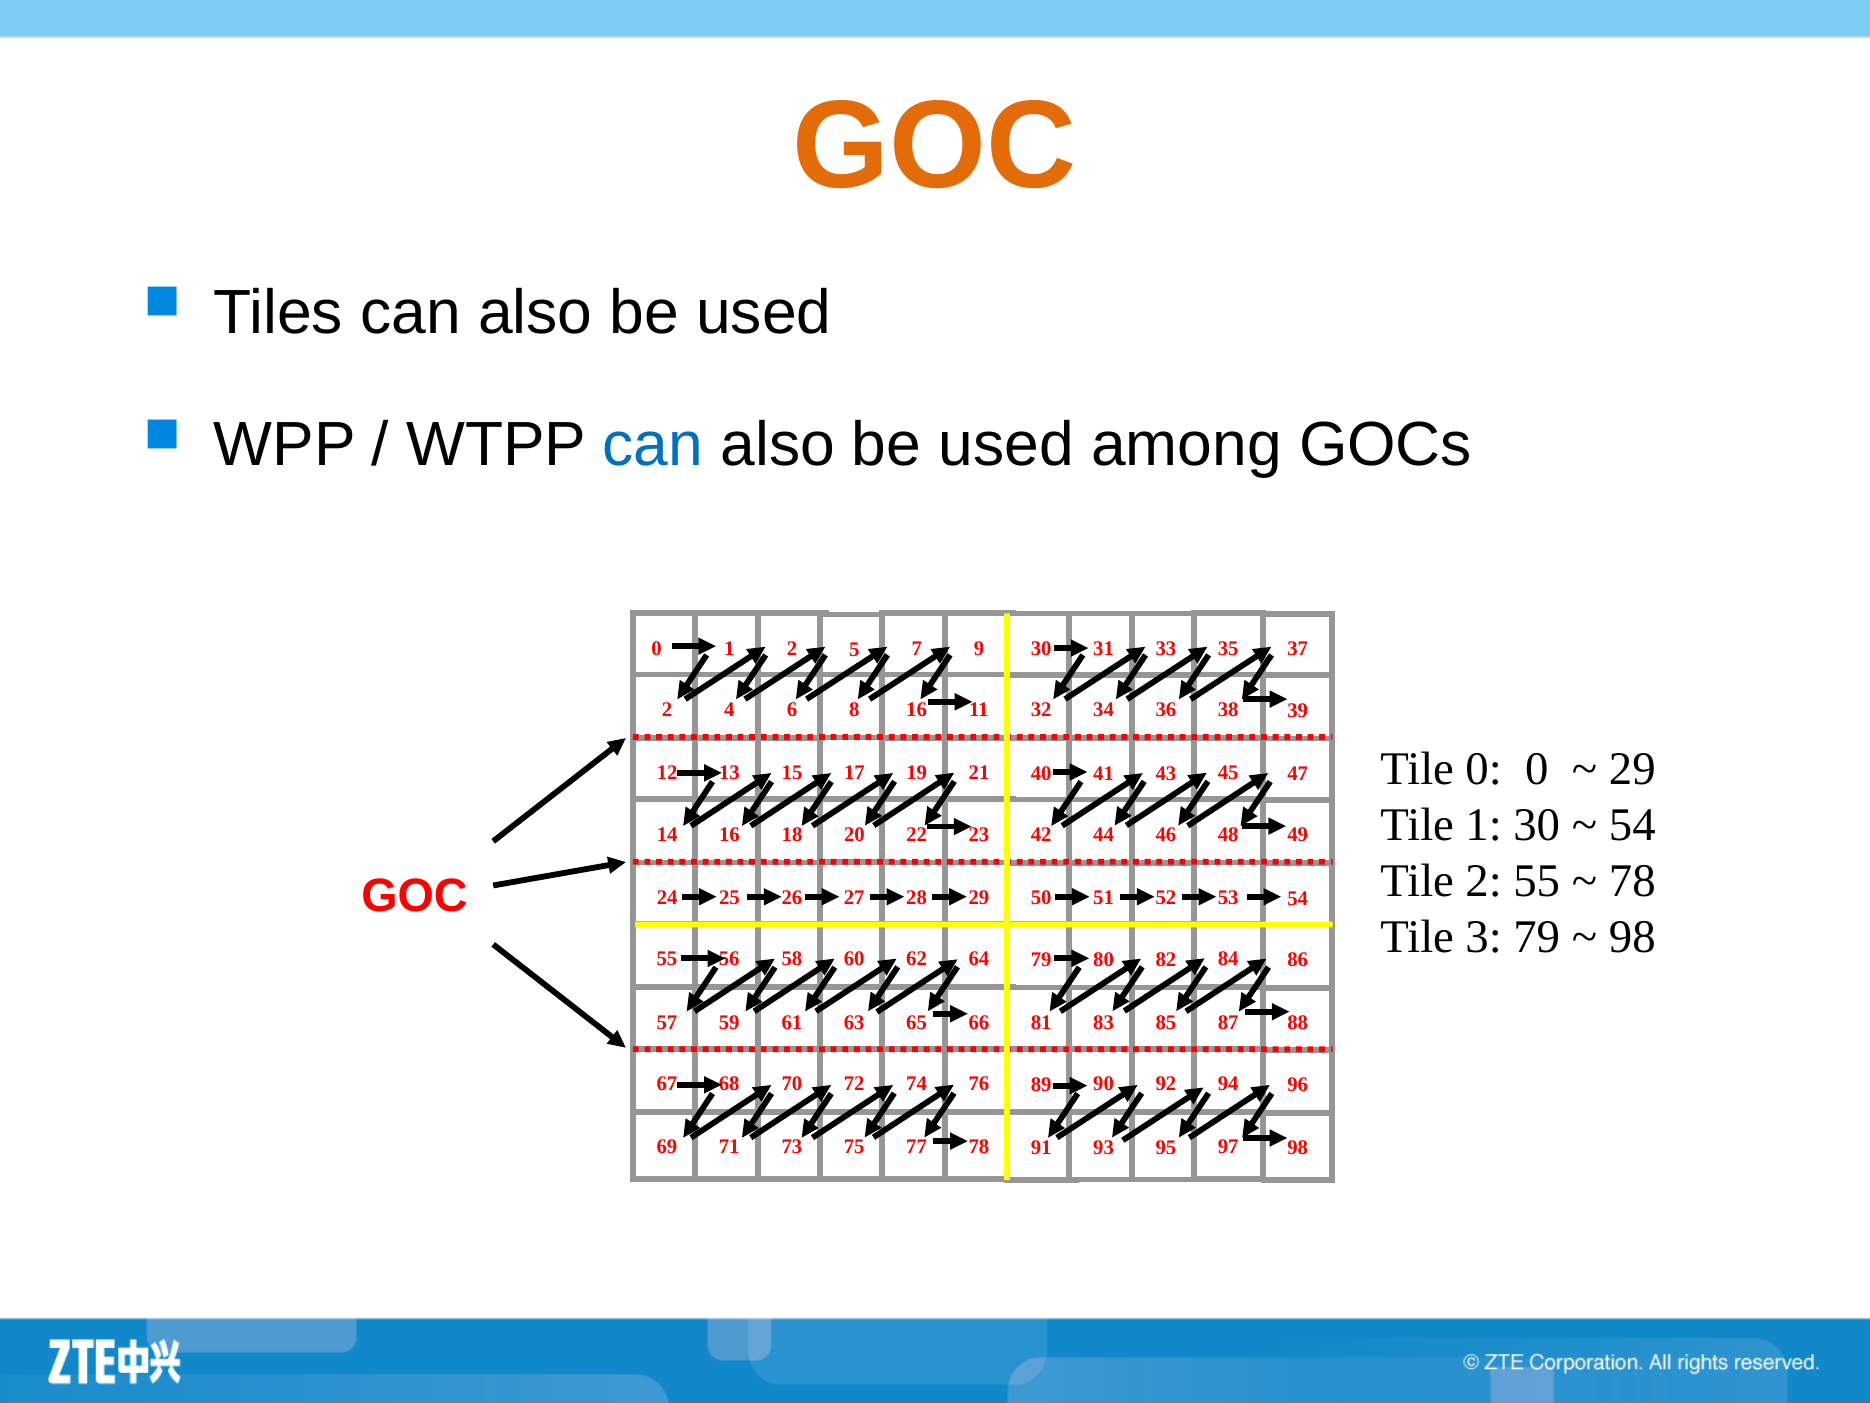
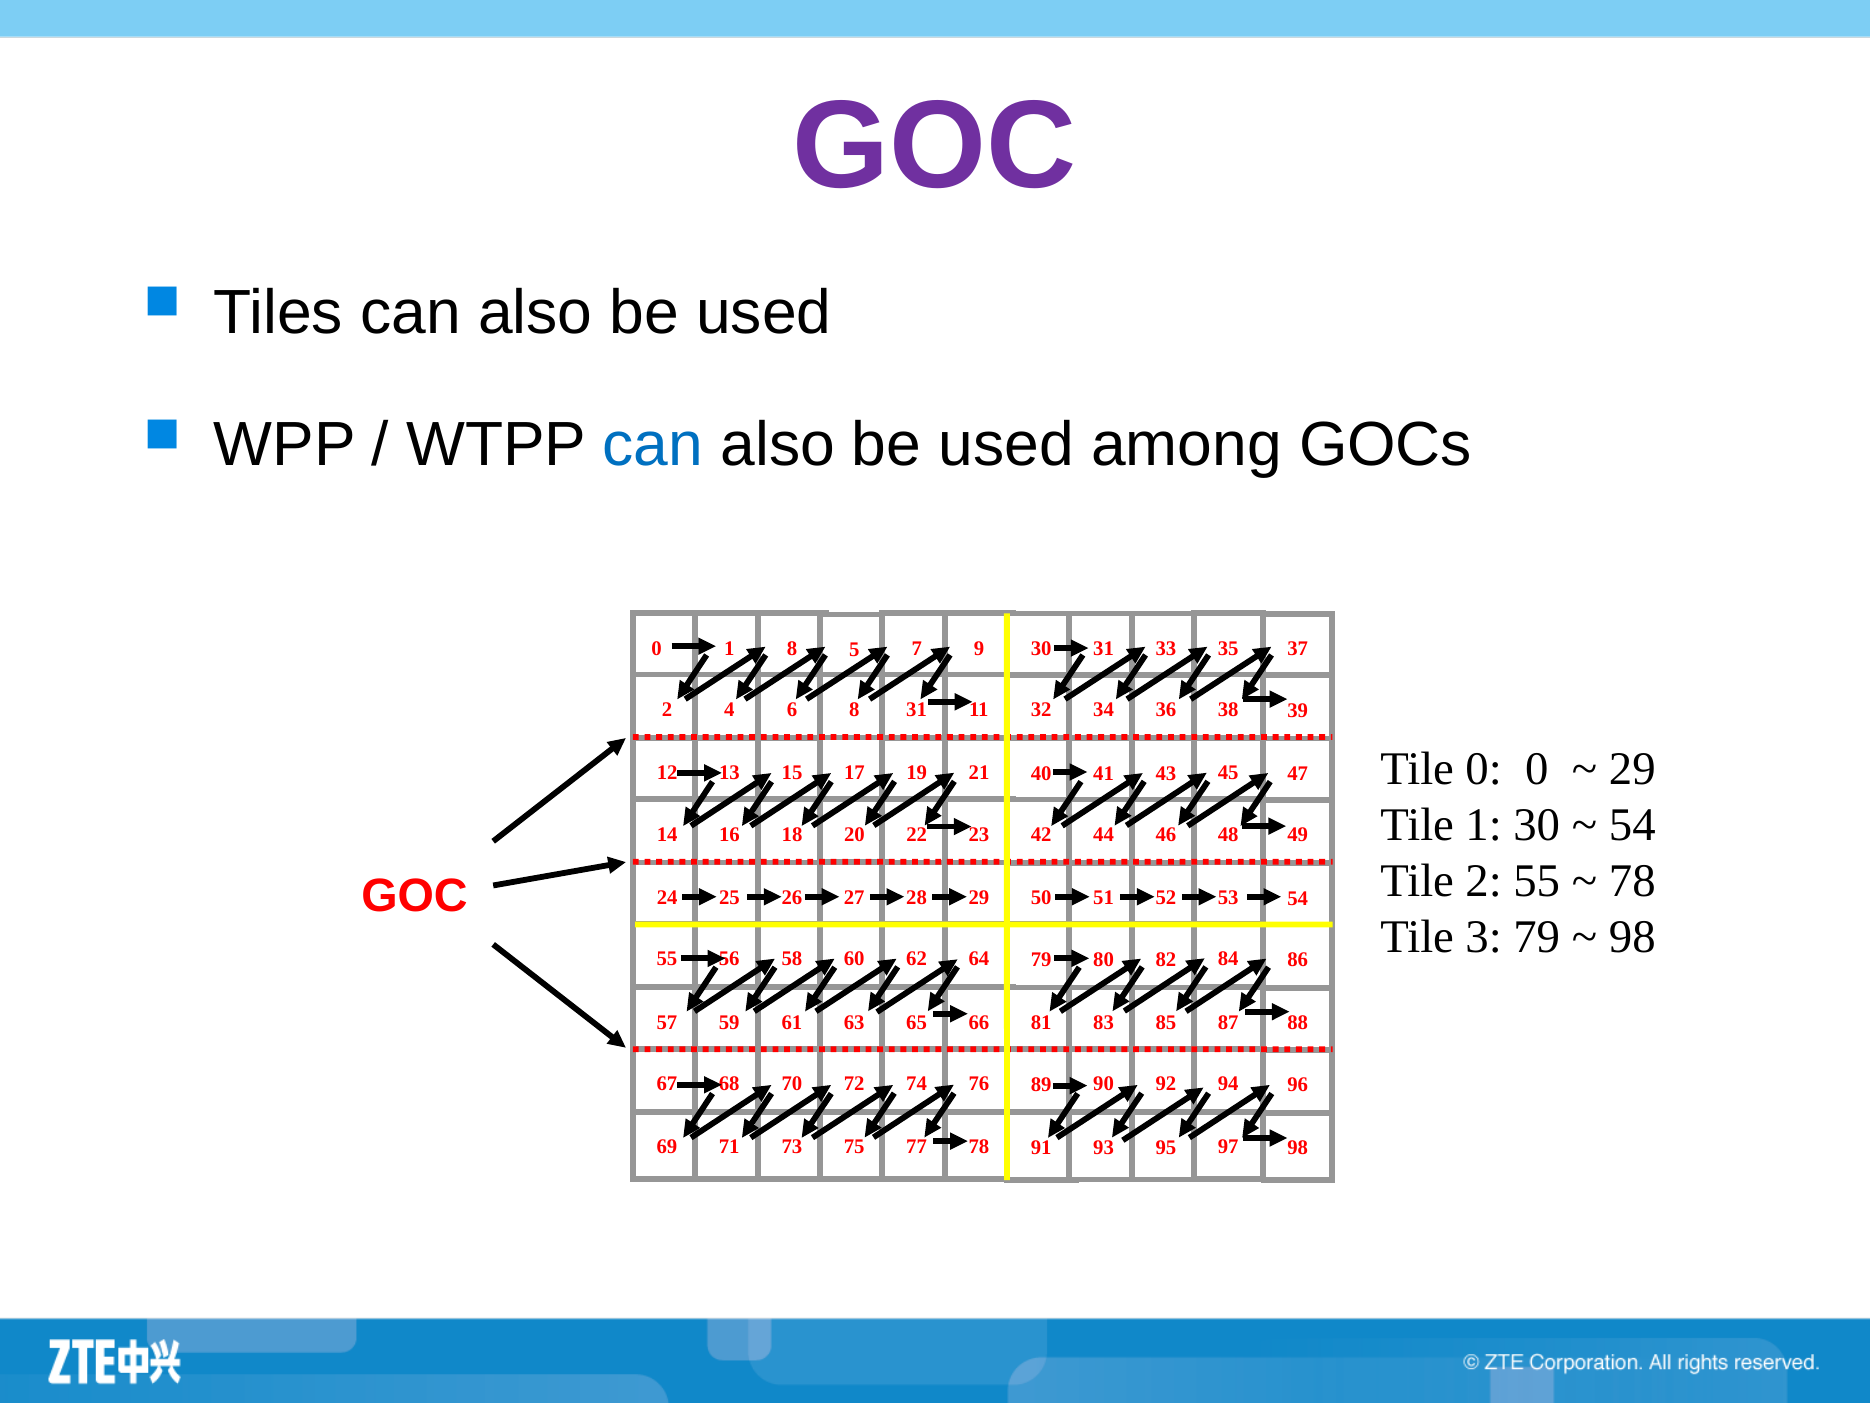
GOC colour: orange -> purple (935, 146)
1 2: 2 -> 8 (792, 648)
8 16: 16 -> 31 (917, 709)
